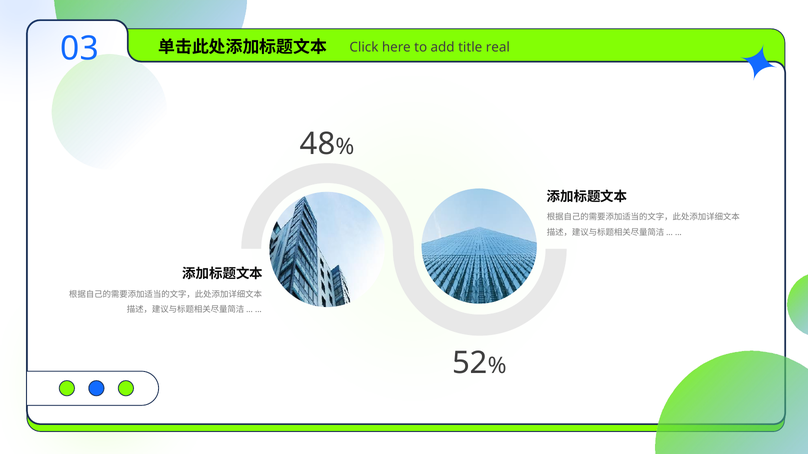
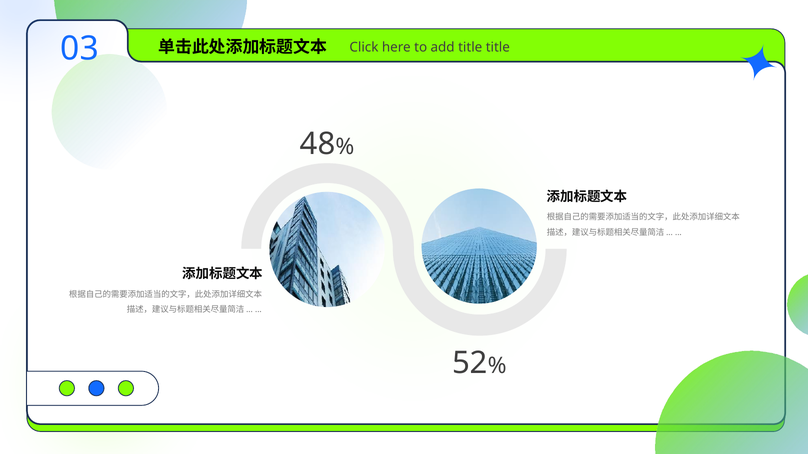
title real: real -> title (498, 48)
